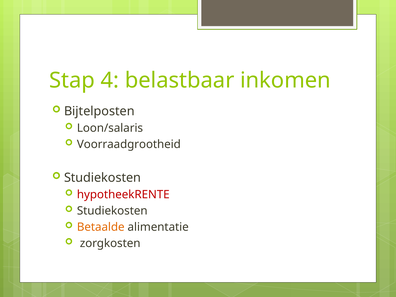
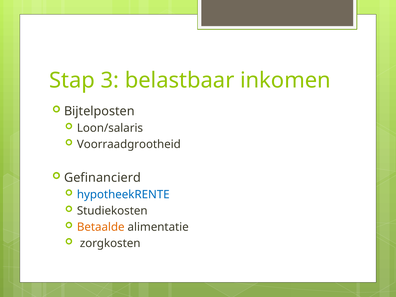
4: 4 -> 3 (110, 80)
Studiekosten: Studiekosten -> Gefinancierd (102, 178)
hypotheekRENTE colour: red -> blue (123, 195)
